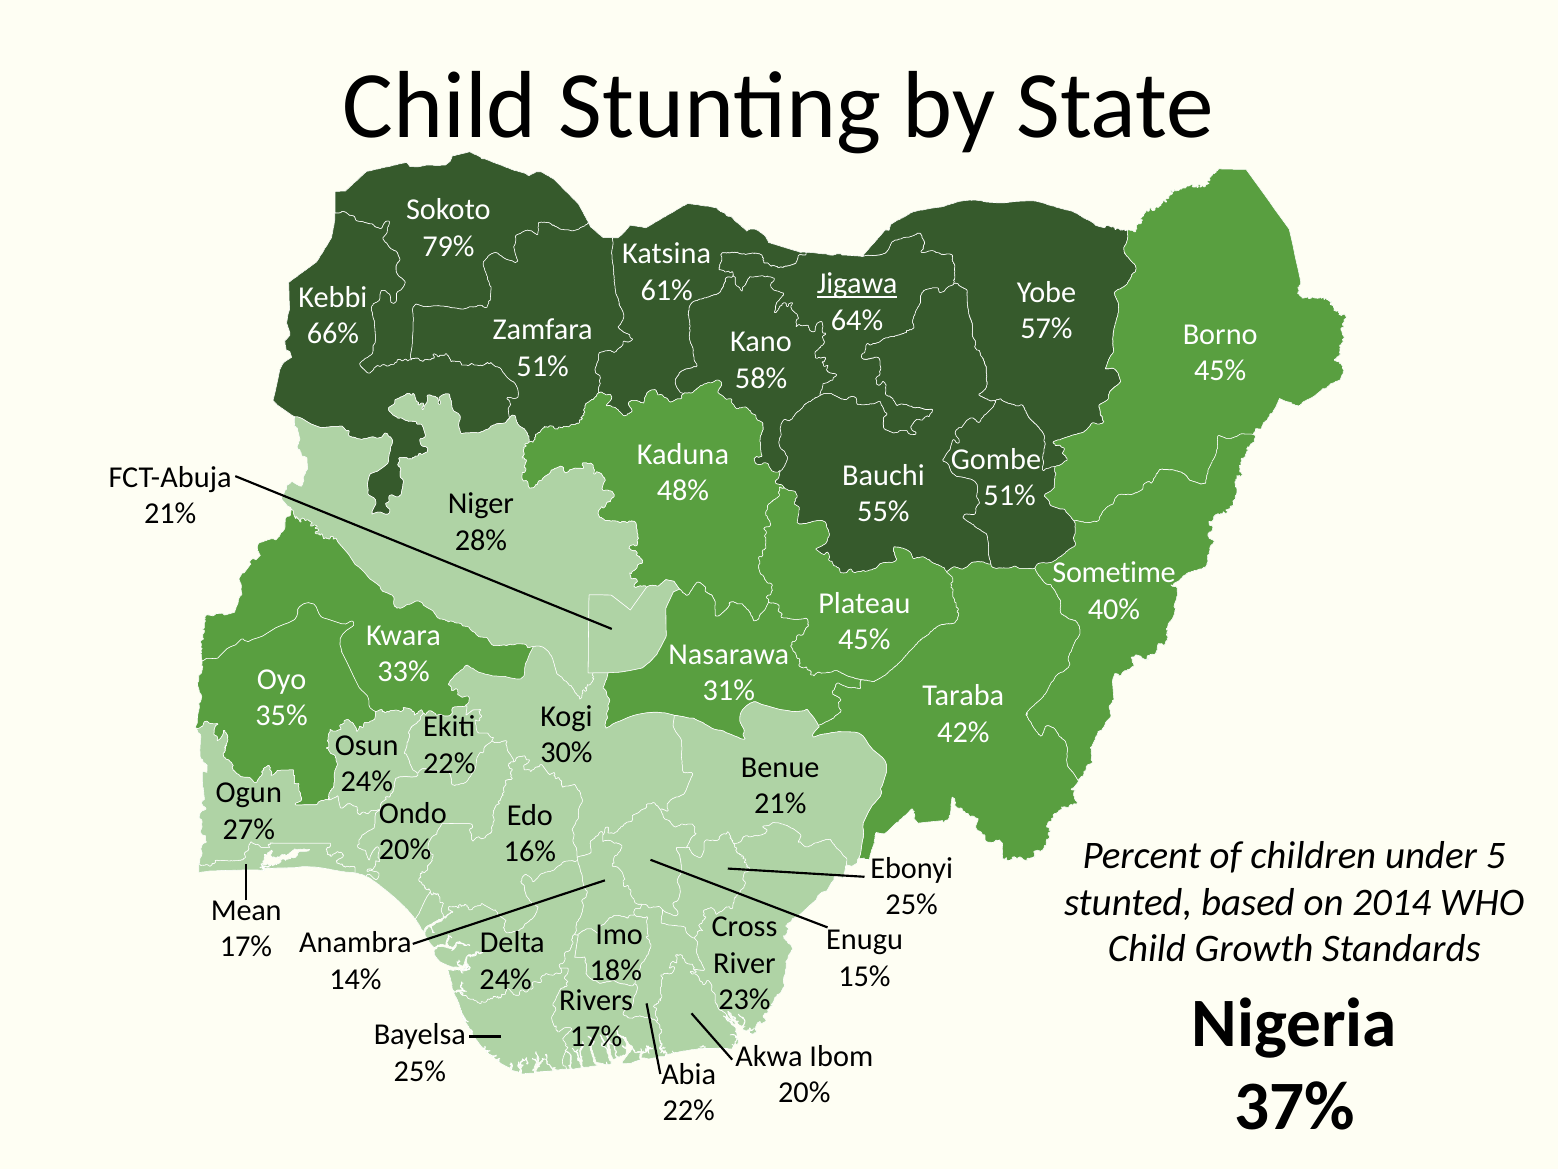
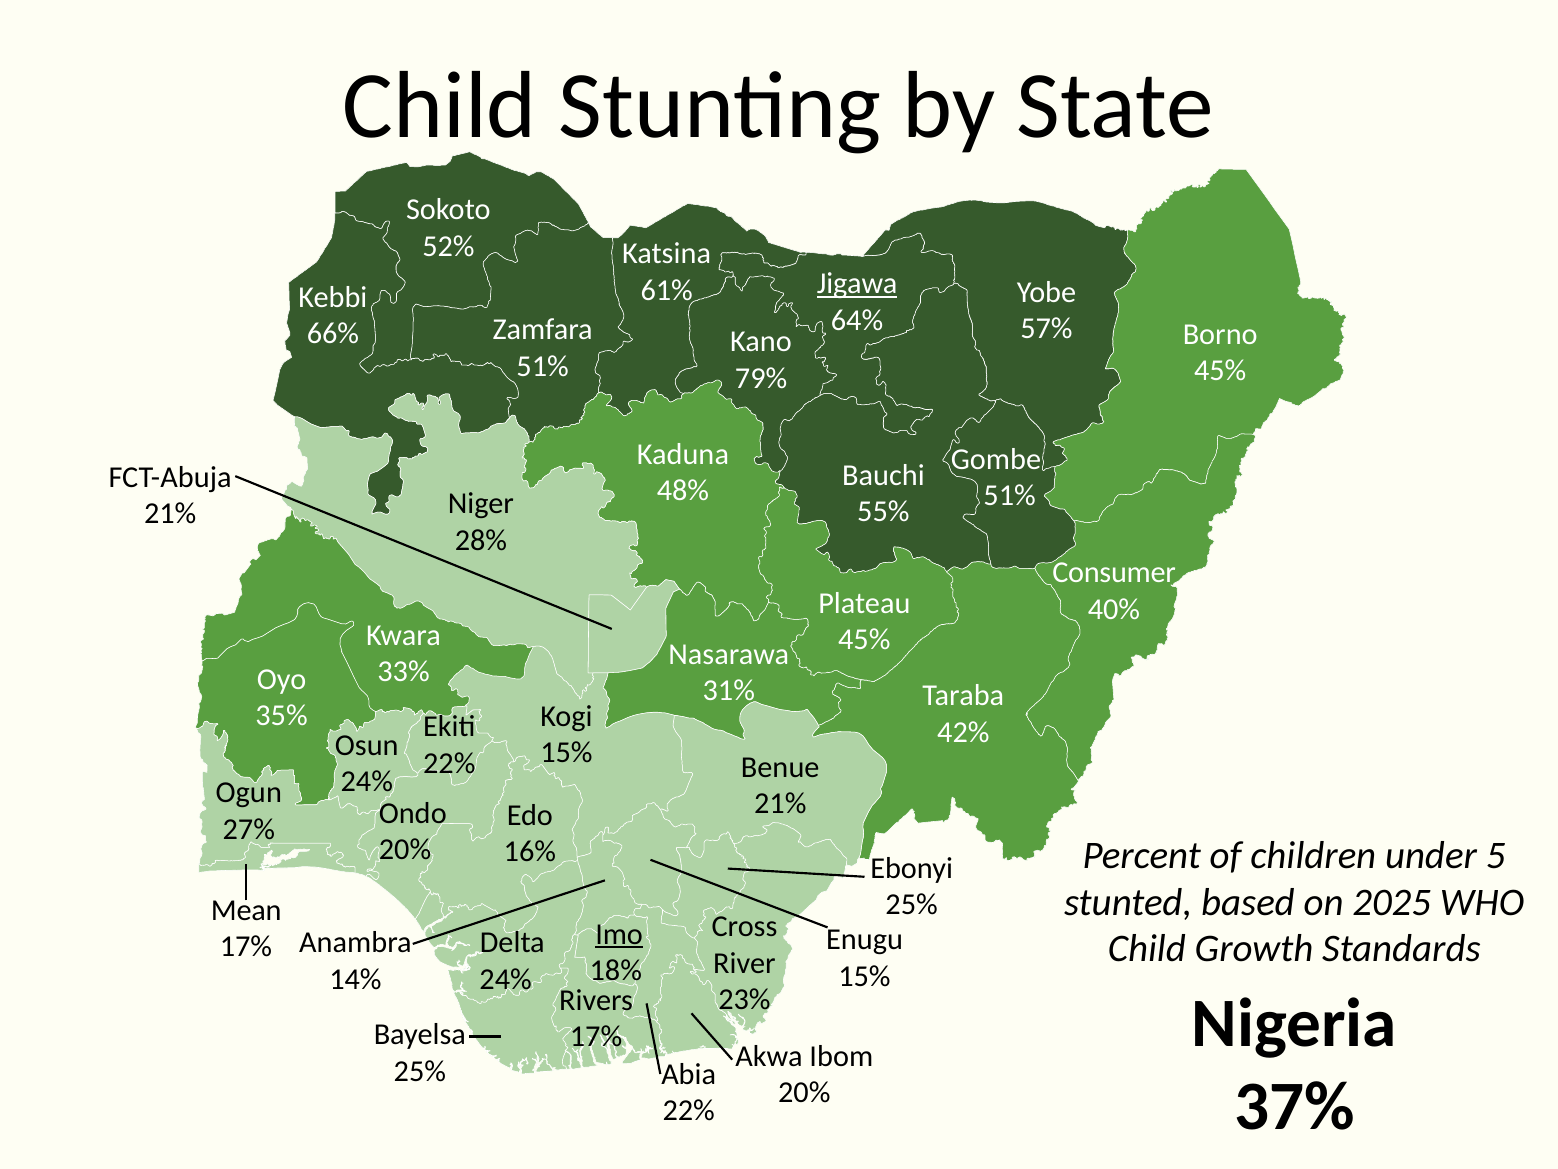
79%: 79% -> 52% (448, 246)
58%: 58% -> 79% (761, 378)
Sometime: Sometime -> Consumer (1114, 573)
30%: 30% -> 15% (566, 752)
2014: 2014 -> 2025 (1392, 902)
Imo underline: none -> present (619, 934)
